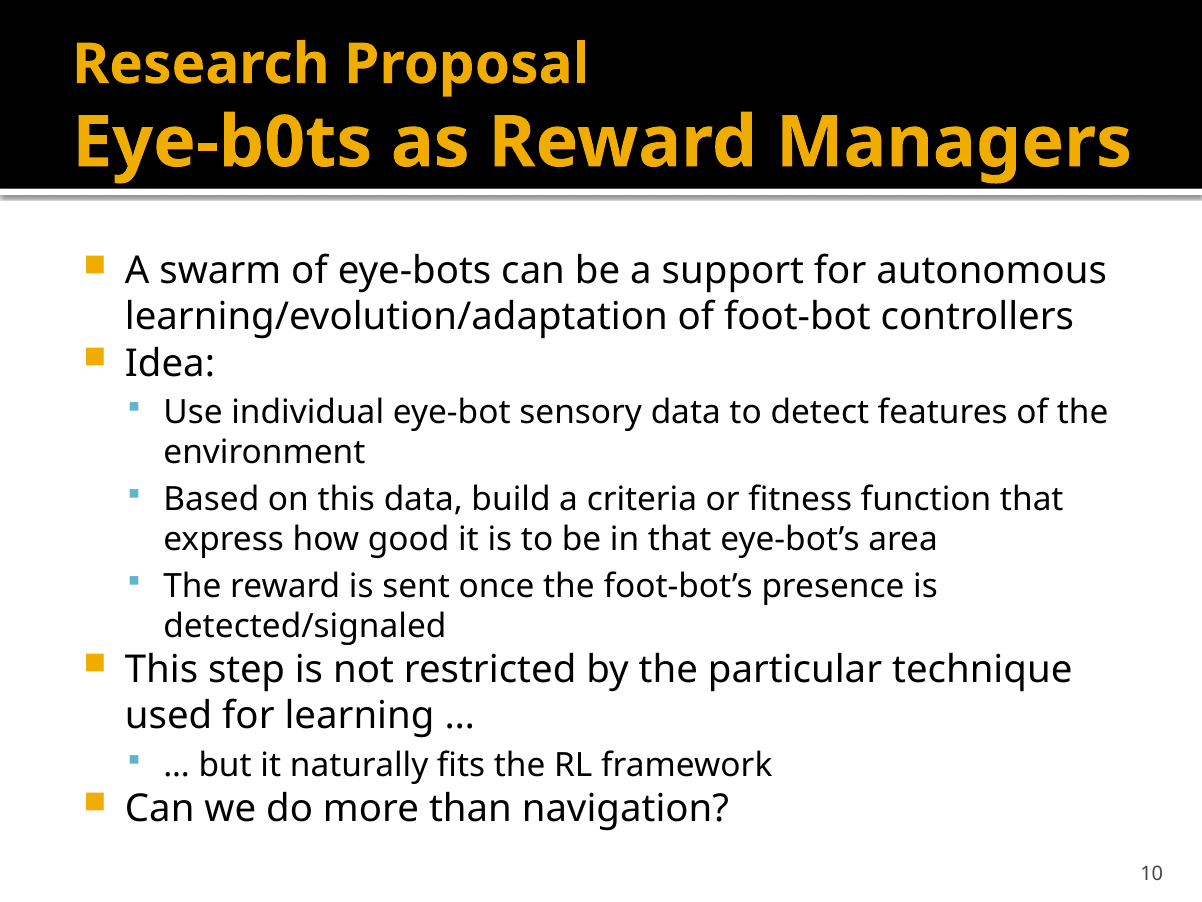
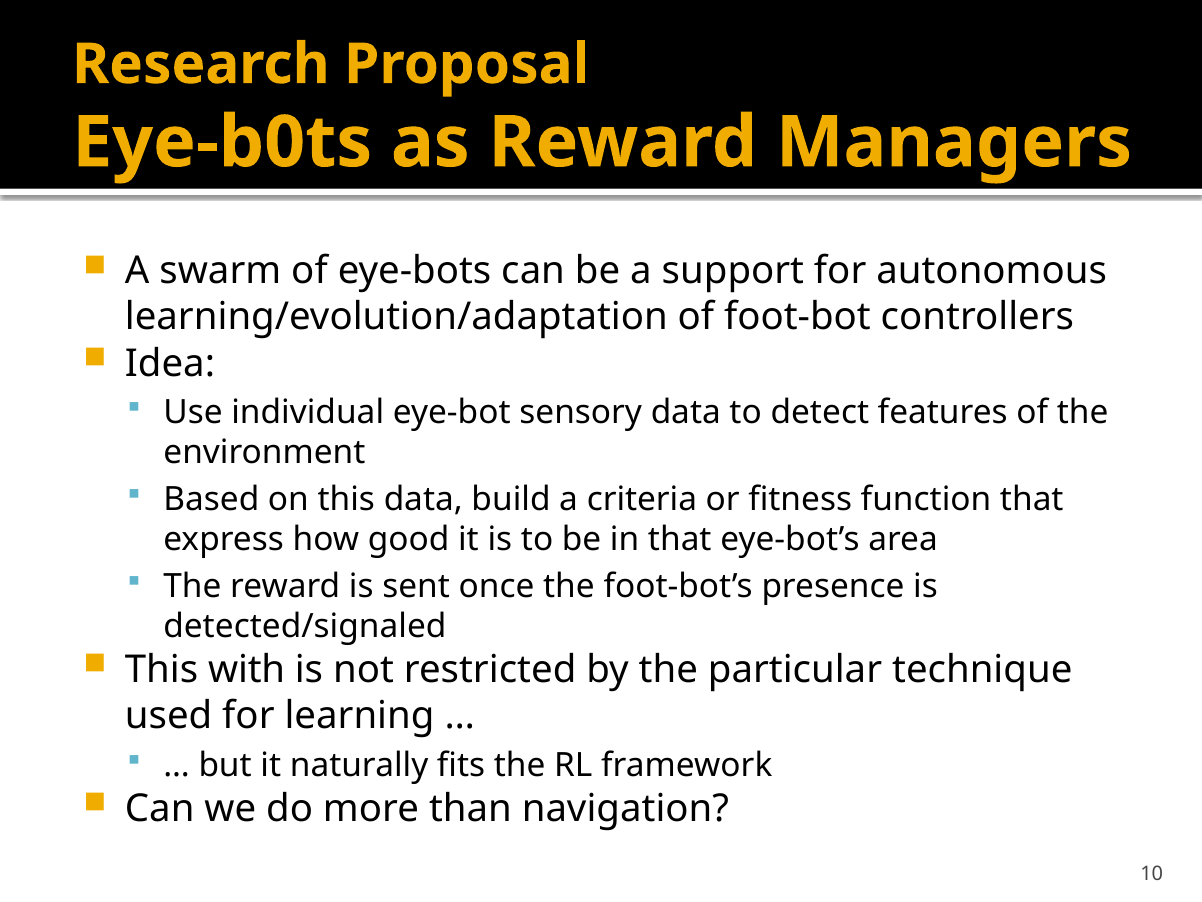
step: step -> with (247, 670)
